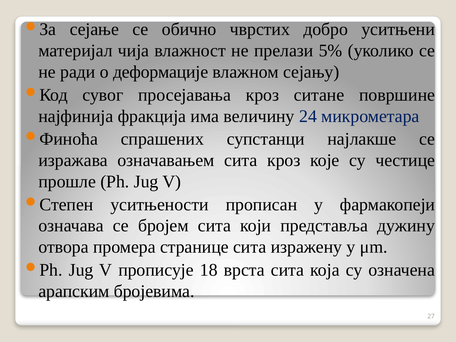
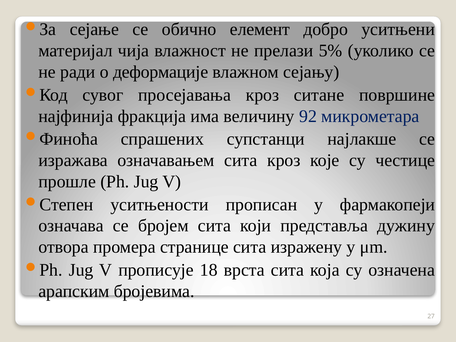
чврстих: чврстих -> елемент (260, 29)
24: 24 -> 92 (308, 116)
